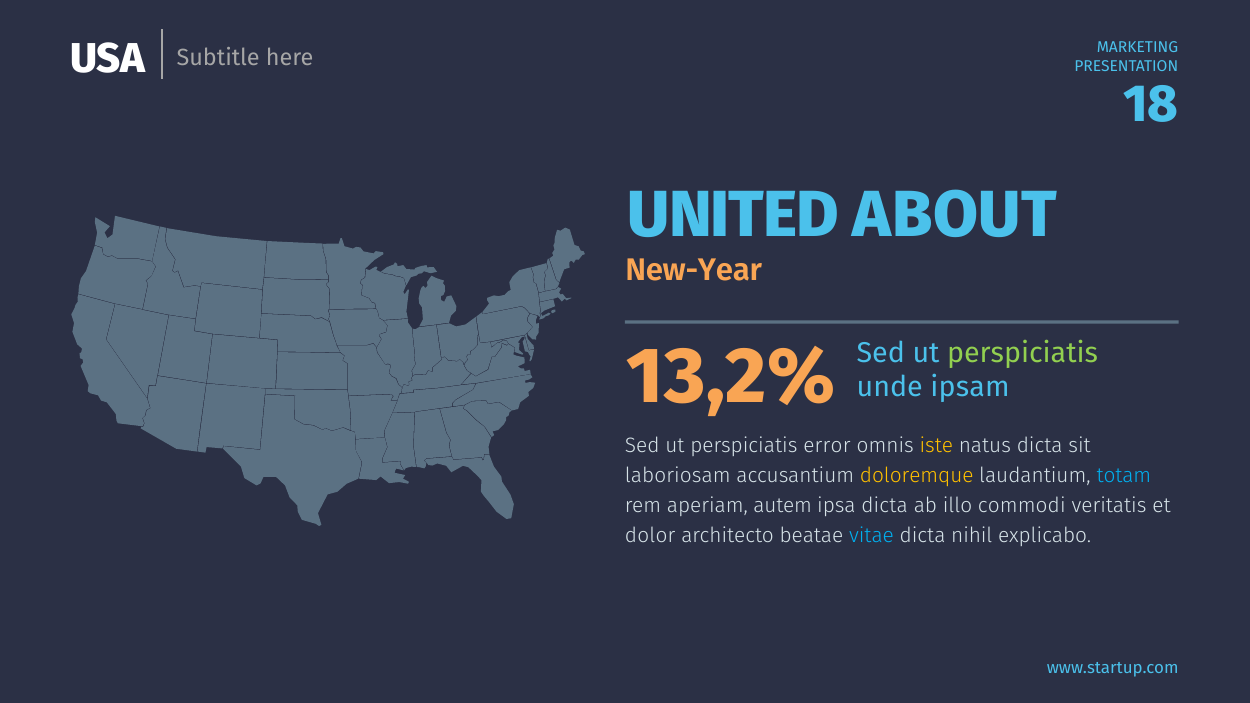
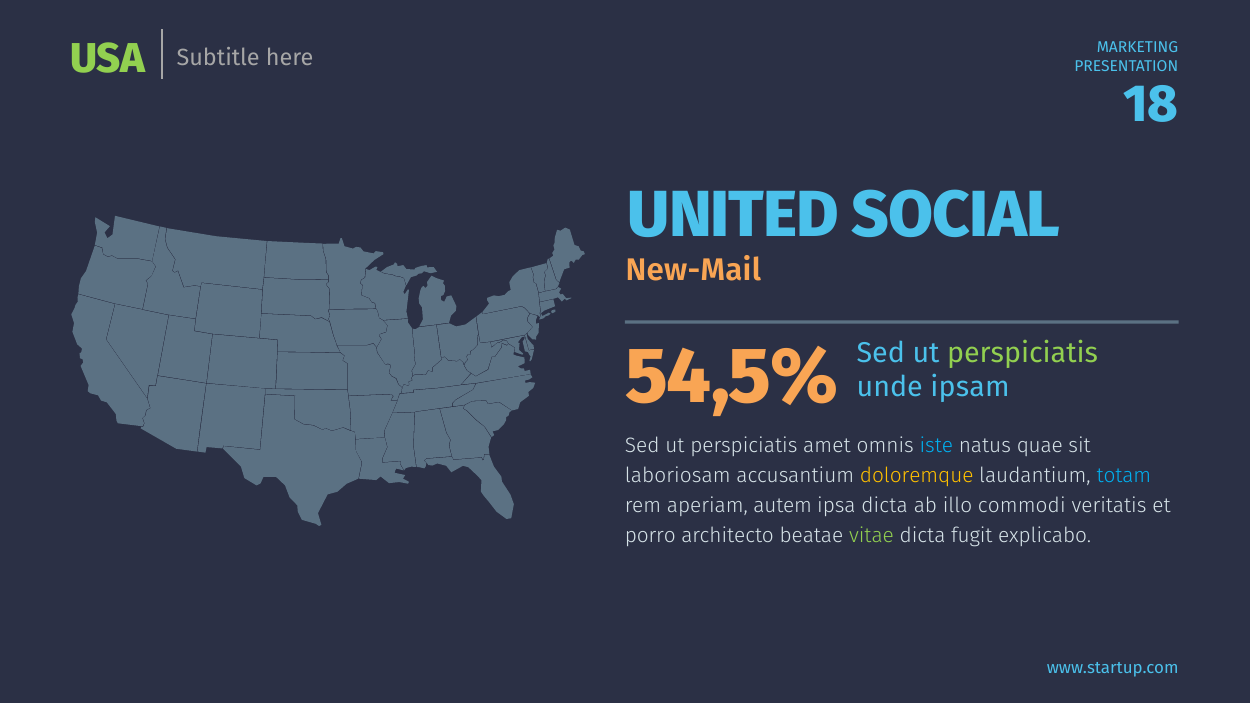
USA colour: white -> light green (108, 59)
ABOUT: ABOUT -> SOCIAL (955, 215)
New-Year: New-Year -> New-Mail (693, 270)
13,2%: 13,2% -> 54,5% (732, 376)
error: error -> amet (827, 445)
iste colour: yellow -> light blue (936, 445)
natus dicta: dicta -> quae (1040, 445)
dolor: dolor -> porro (650, 535)
vitae colour: light blue -> light green (871, 535)
nihil: nihil -> fugit (972, 535)
